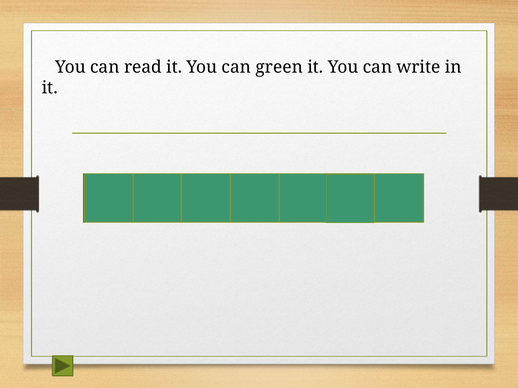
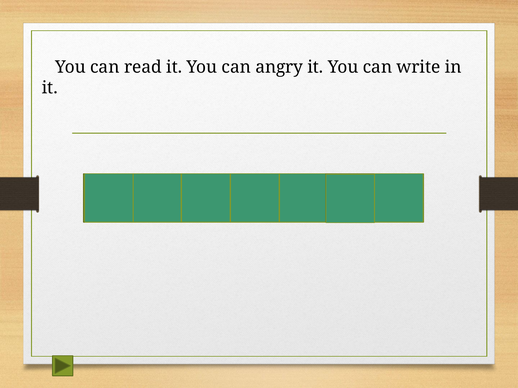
green: green -> angry (279, 67)
